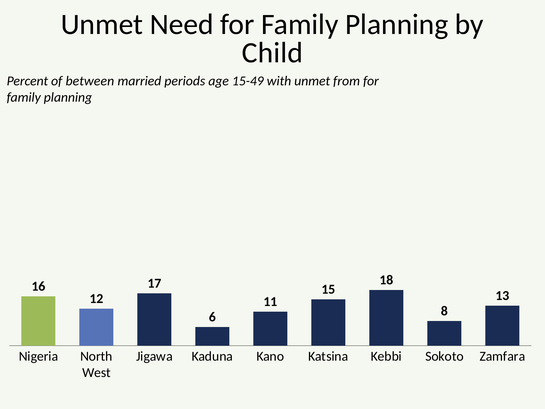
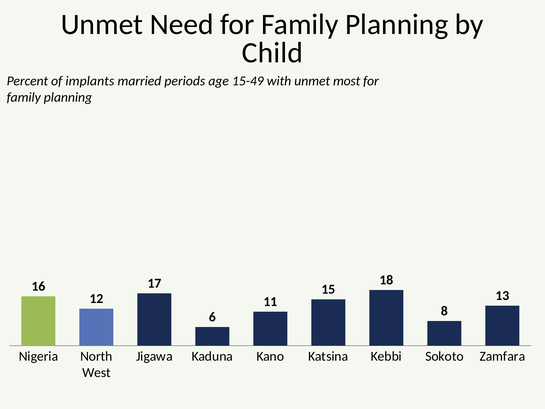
between: between -> implants (90, 81)
from: from -> most (347, 81)
